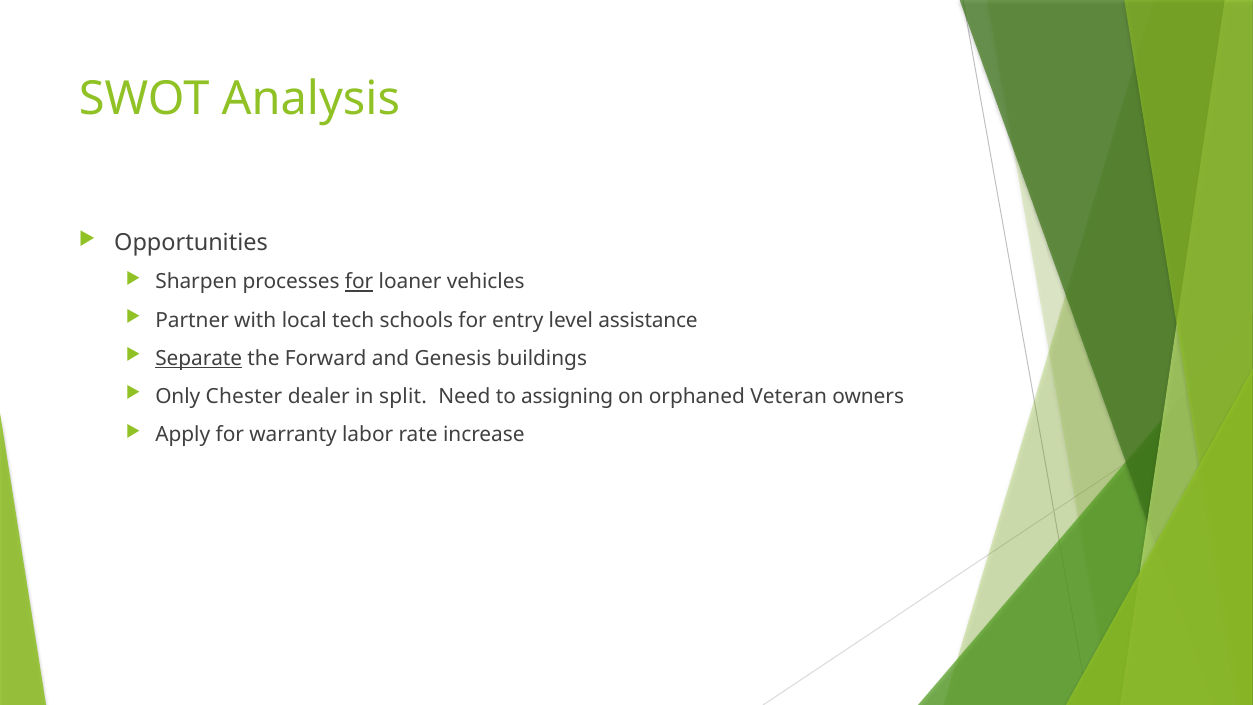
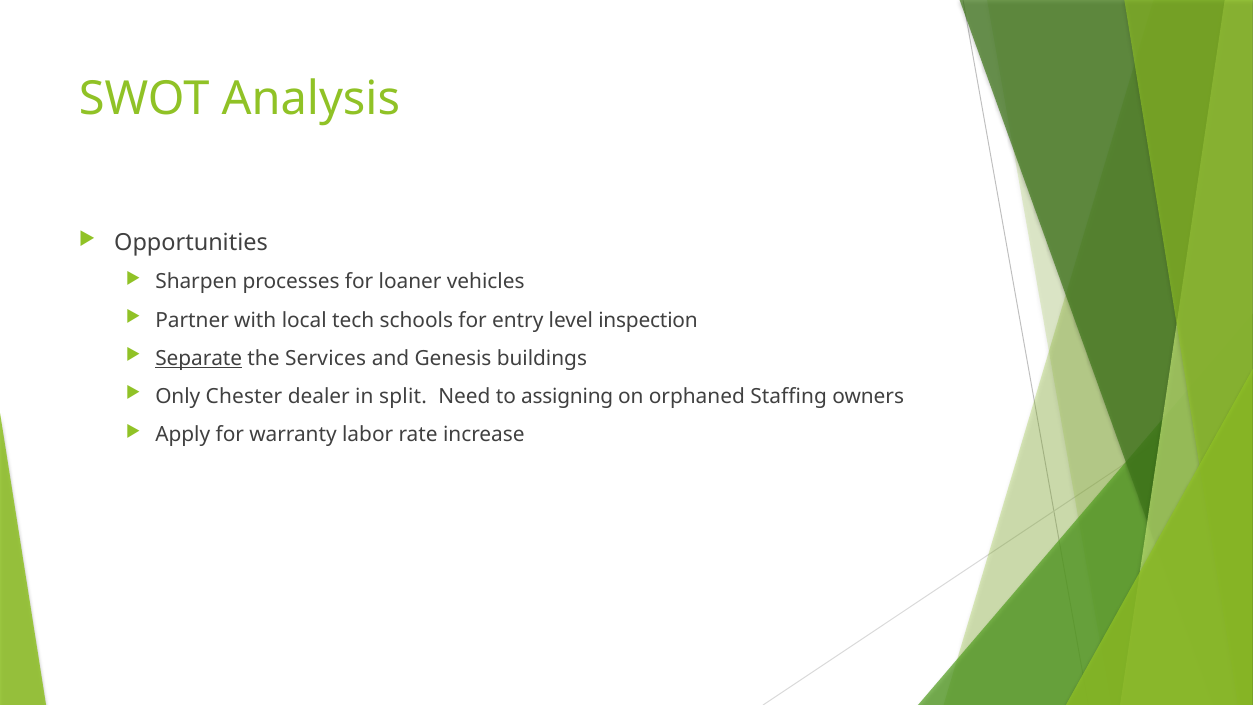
for underline: present -> none (359, 282)
assistance: assistance -> inspection (648, 320)
Forward: Forward -> Services (326, 358)
Veteran: Veteran -> Staffing (789, 396)
